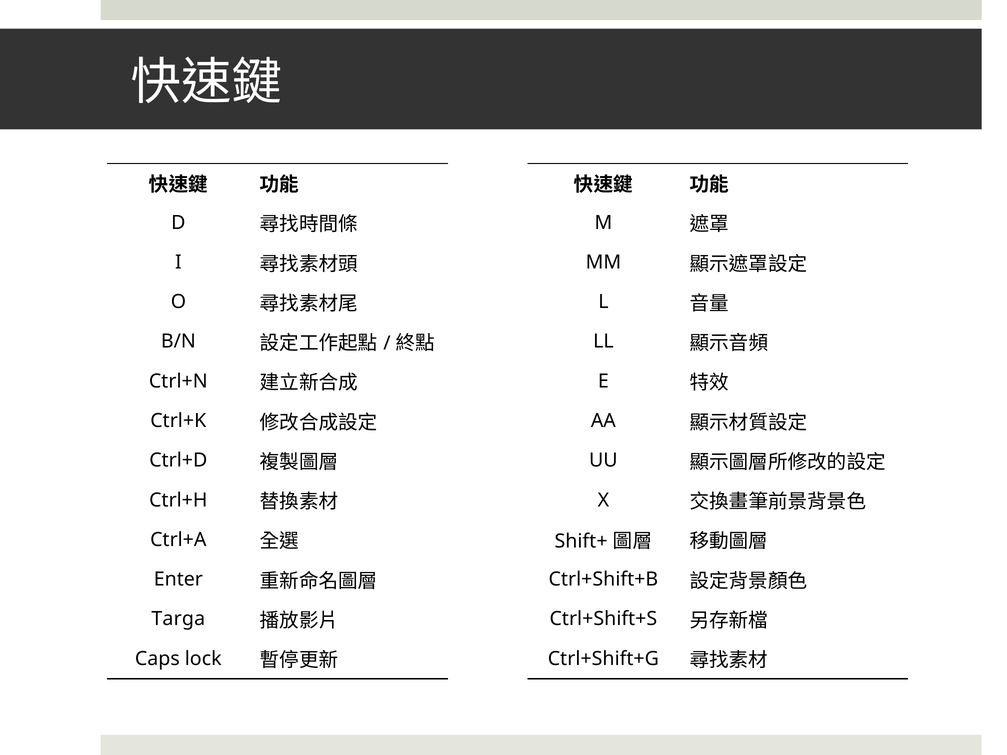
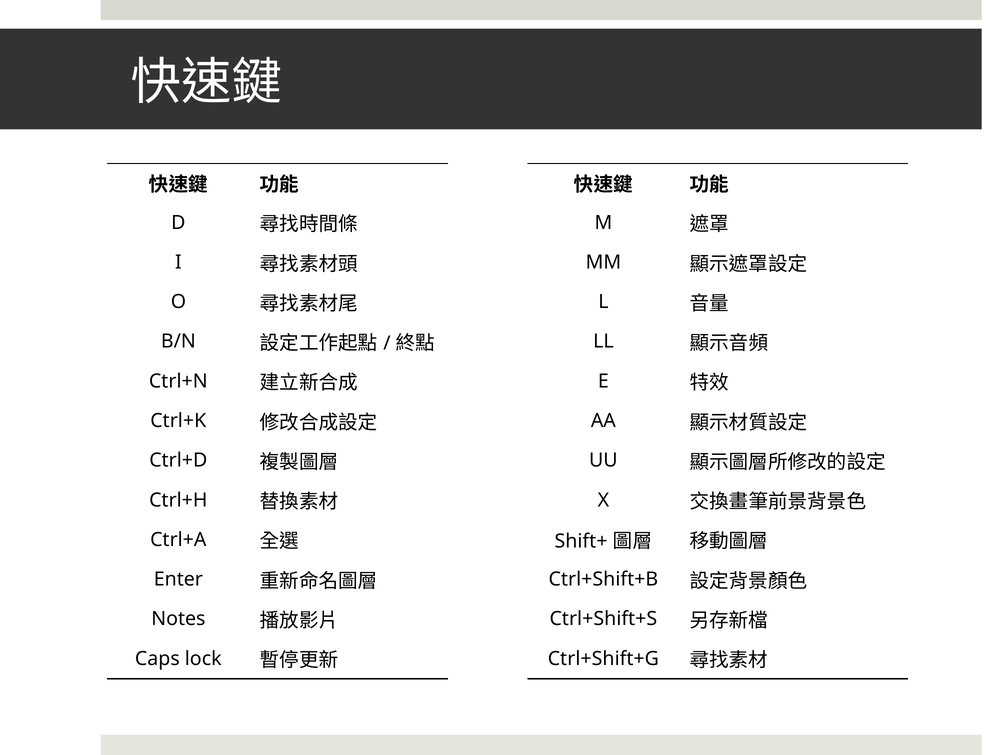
Targa: Targa -> Notes (178, 619)
